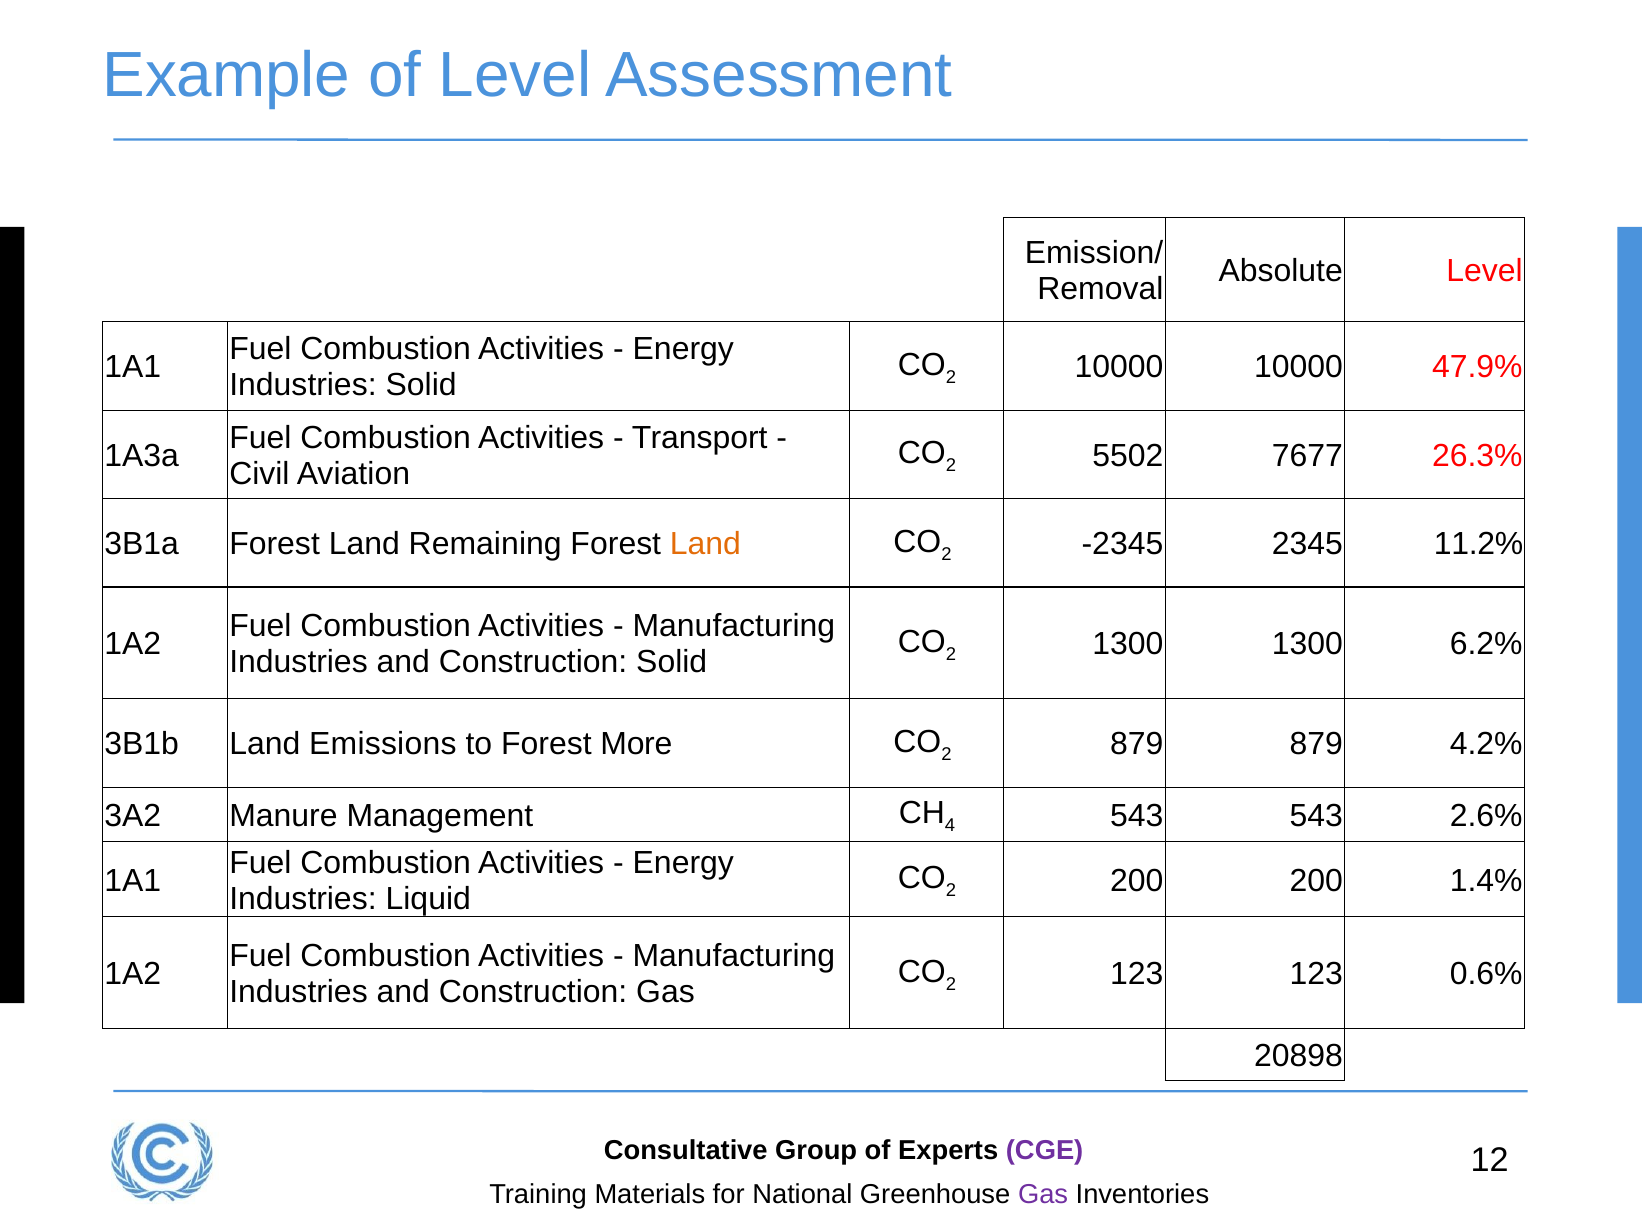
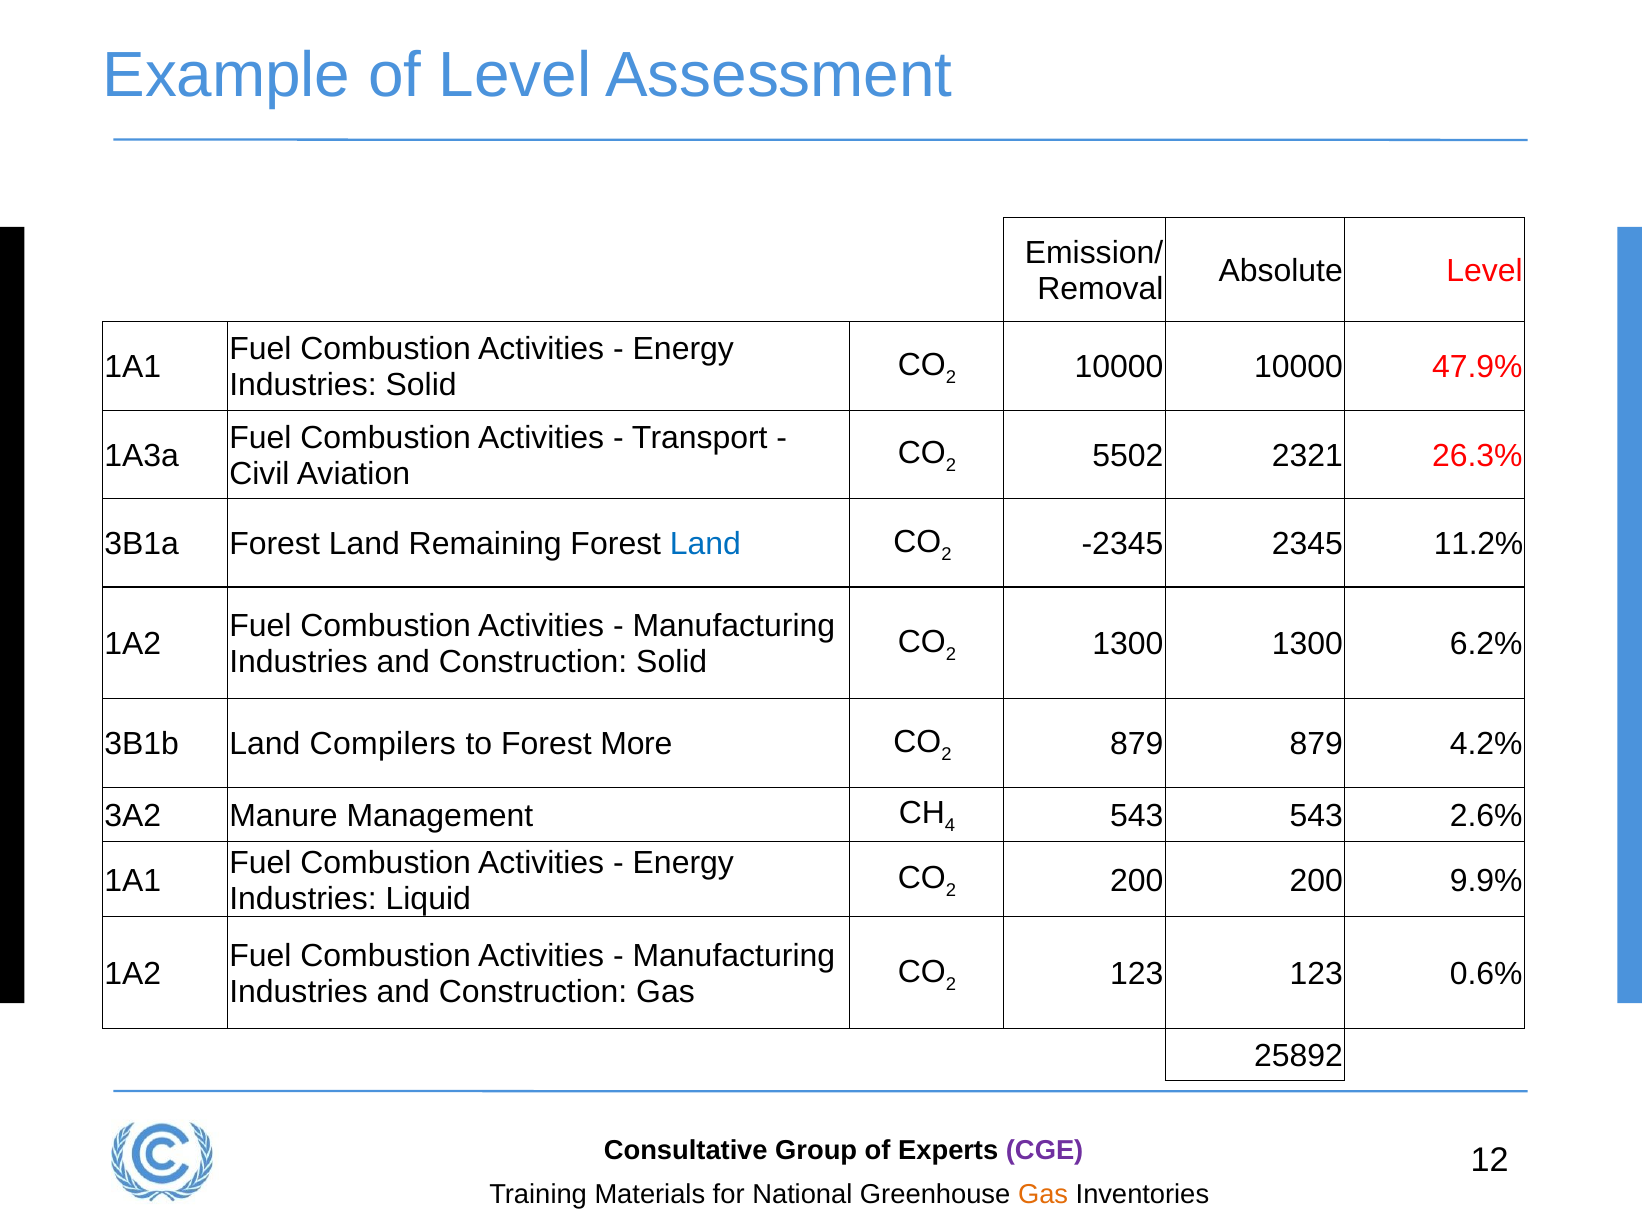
7677: 7677 -> 2321 (1307, 456)
Land colour: orange -> blue (705, 544)
Emissions: Emissions -> Compilers (383, 745)
1.4%: 1.4% -> 9.9% (1486, 881)
20898: 20898 -> 25892 (1299, 1056)
Gas colour: purple -> orange (1043, 1195)
